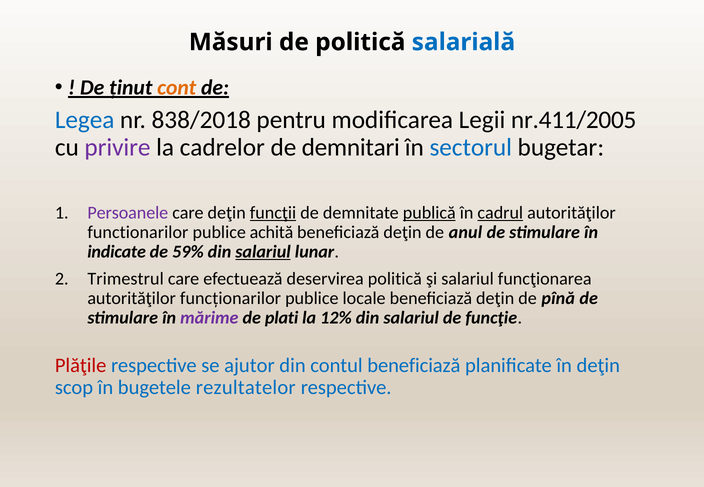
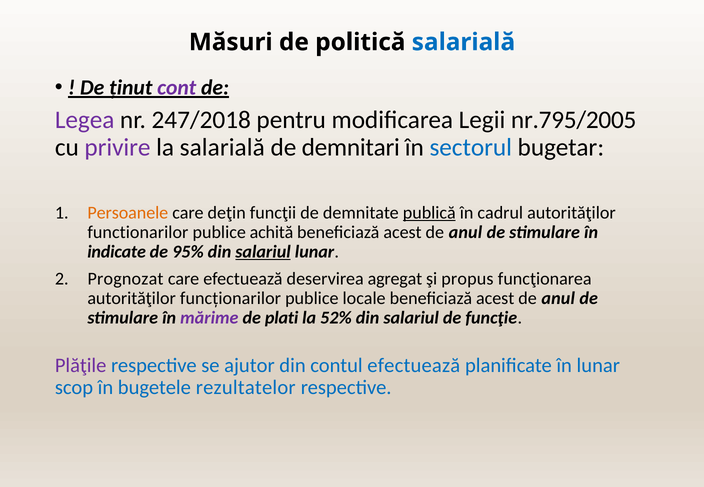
cont colour: orange -> purple (177, 88)
Legea colour: blue -> purple (85, 120)
838/2018: 838/2018 -> 247/2018 (201, 120)
nr.411/2005: nr.411/2005 -> nr.795/2005 (574, 120)
la cadrelor: cadrelor -> salarială (222, 147)
Persoanele colour: purple -> orange (128, 213)
funcţii underline: present -> none (273, 213)
cadrul underline: present -> none (500, 213)
deţin: deţin -> acest (403, 232)
59%: 59% -> 95% (188, 252)
Trimestrul: Trimestrul -> Prognozat (126, 279)
deservirea politică: politică -> agregat (395, 279)
şi salariul: salariul -> propus (467, 279)
locale beneficiază deţin: deţin -> acest (495, 298)
pînă: pînă -> anul (558, 298)
12%: 12% -> 52% (336, 318)
Plăţile colour: red -> purple (81, 366)
contul beneficiază: beneficiază -> efectuează (414, 366)
în deţin: deţin -> lunar (598, 366)
